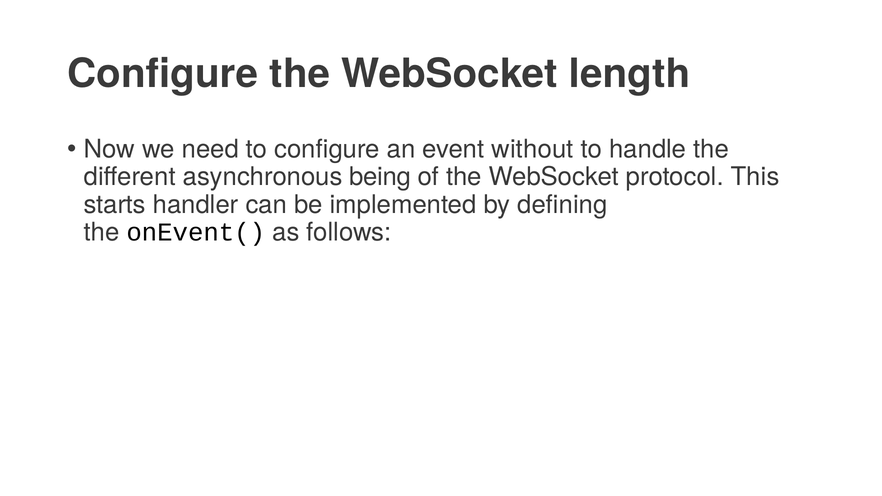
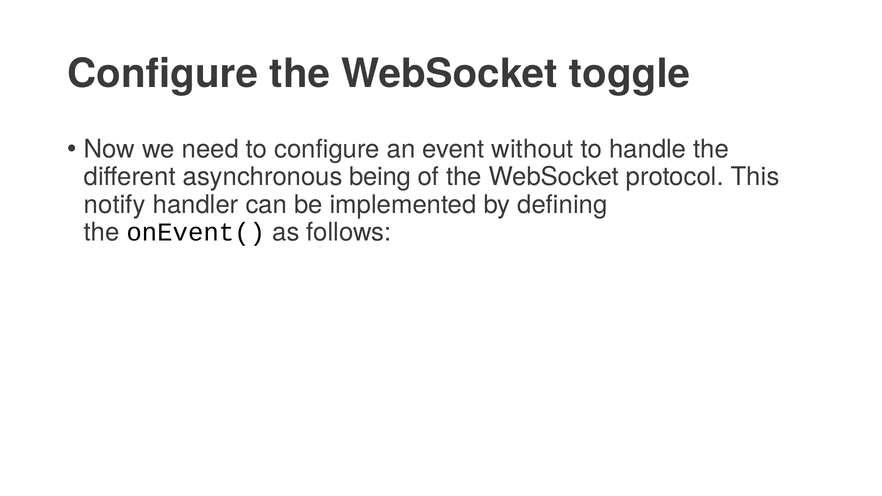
length: length -> toggle (630, 74)
starts: starts -> notify (115, 205)
